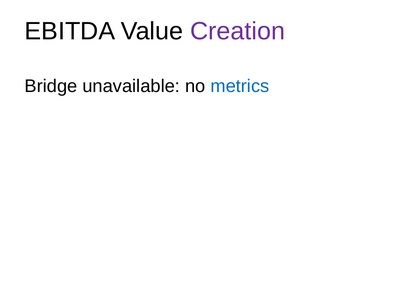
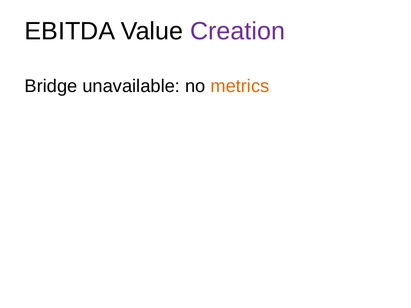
metrics colour: blue -> orange (240, 86)
